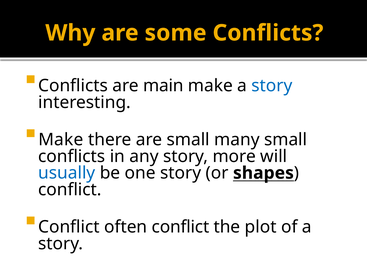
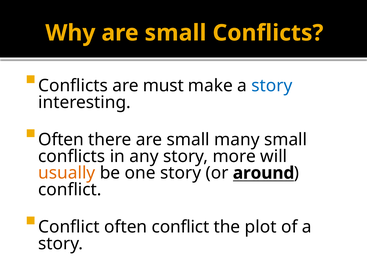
Why are some: some -> small (176, 33)
main: main -> must (163, 86)
Make: Make -> Often (61, 140)
usually colour: blue -> orange (67, 173)
shapes: shapes -> around (264, 173)
